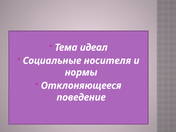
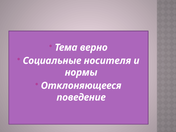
идеал: идеал -> верно (94, 47)
